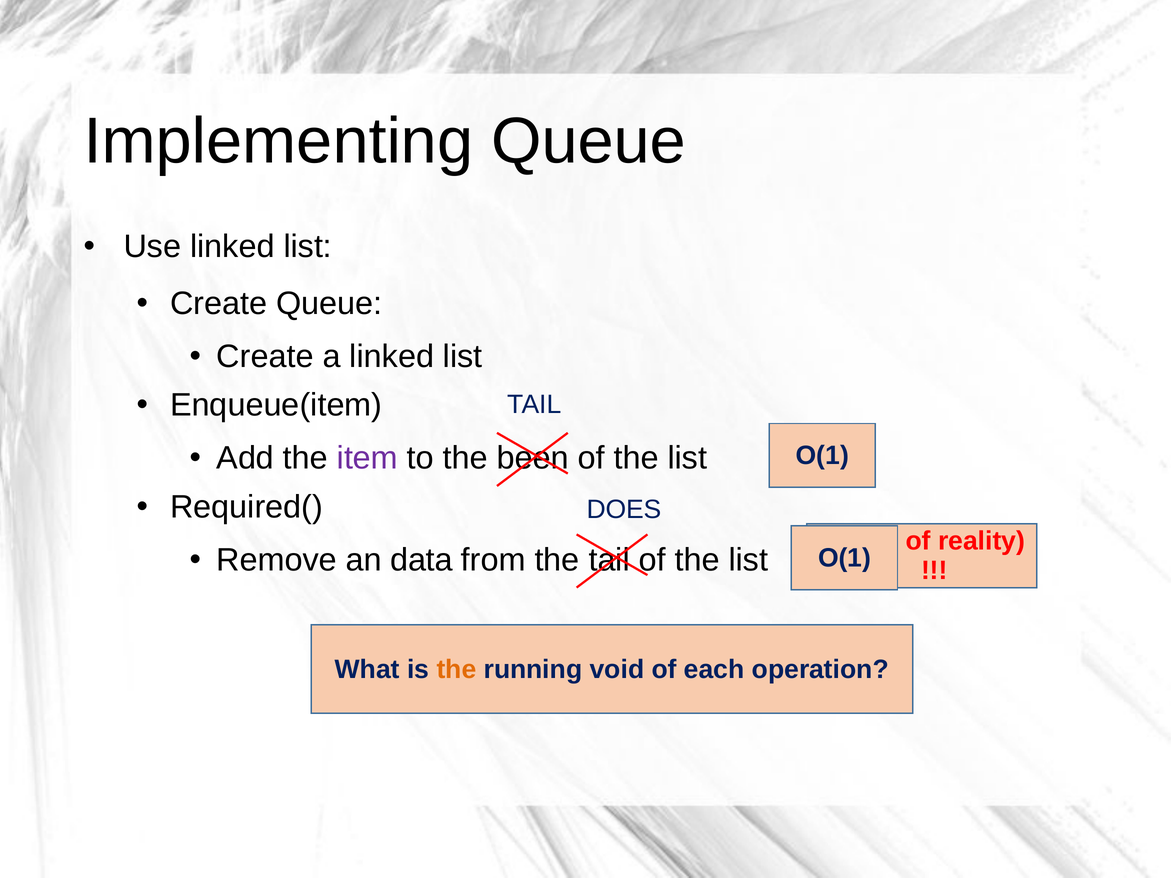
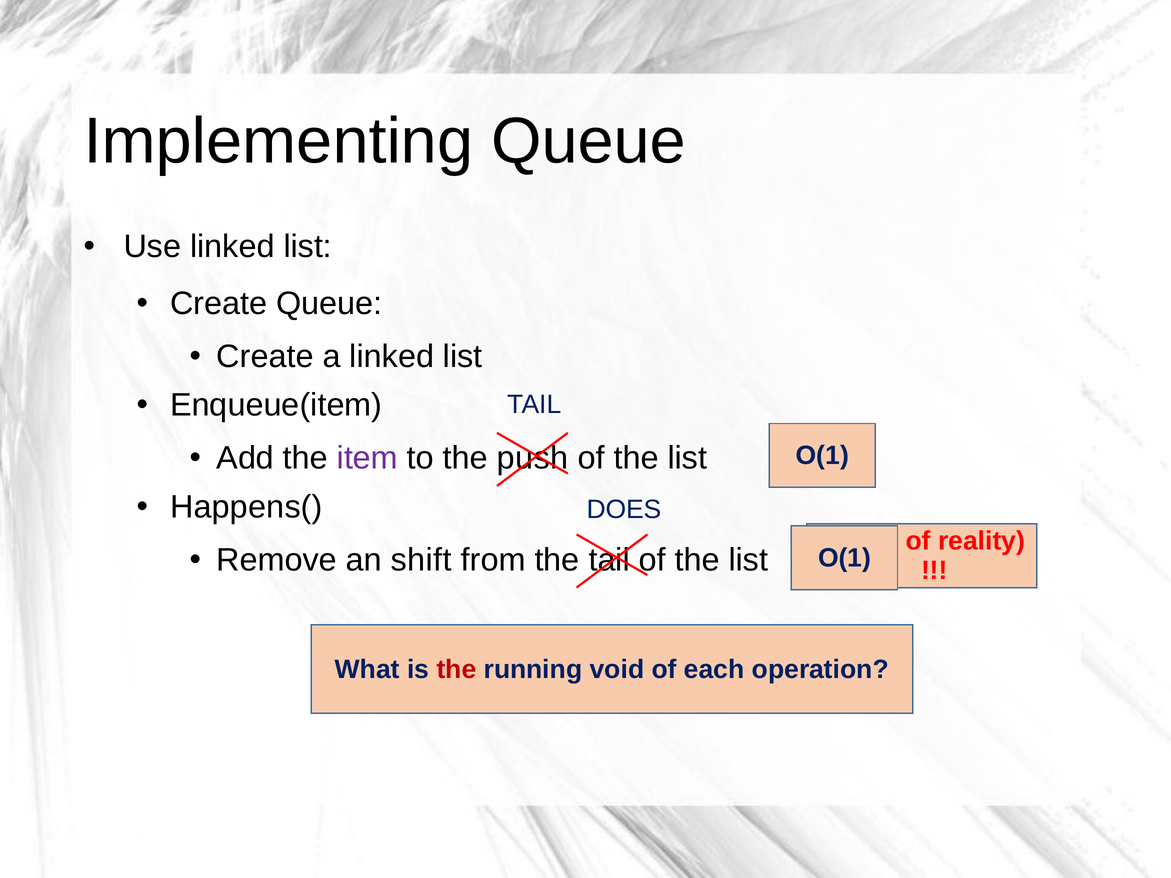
been: been -> push (533, 458)
Required(: Required( -> Happens( (246, 507)
data: data -> shift (421, 560)
the colour: orange -> red (456, 669)
